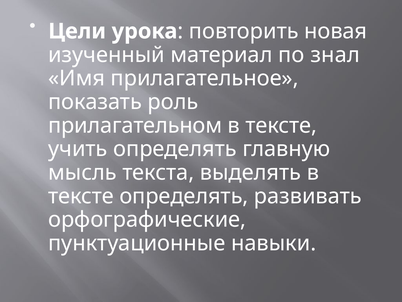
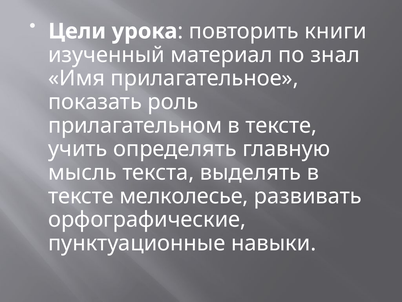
новая: новая -> книги (336, 31)
тексте определять: определять -> мелколесье (184, 196)
